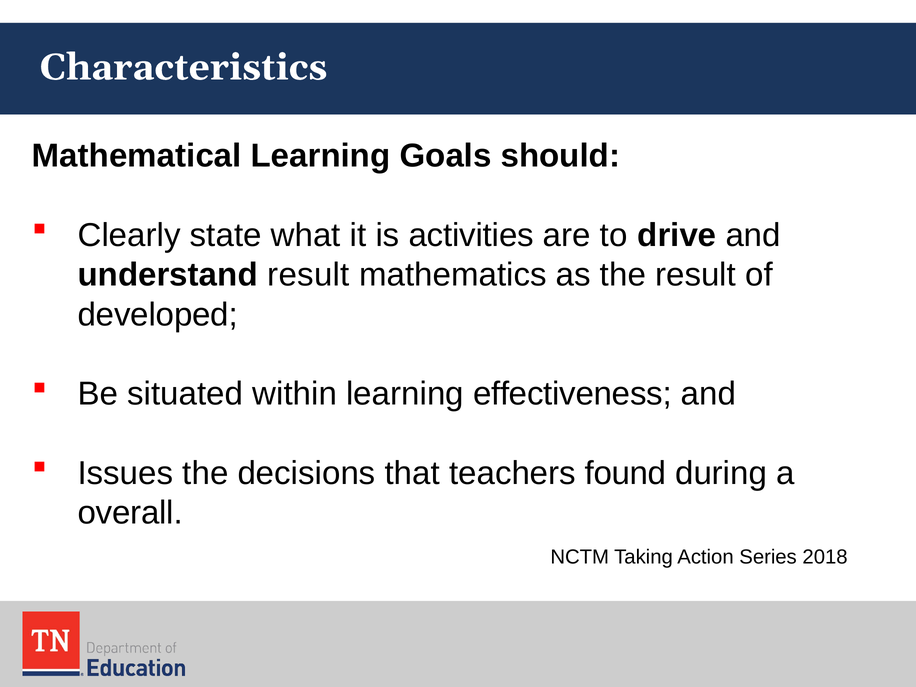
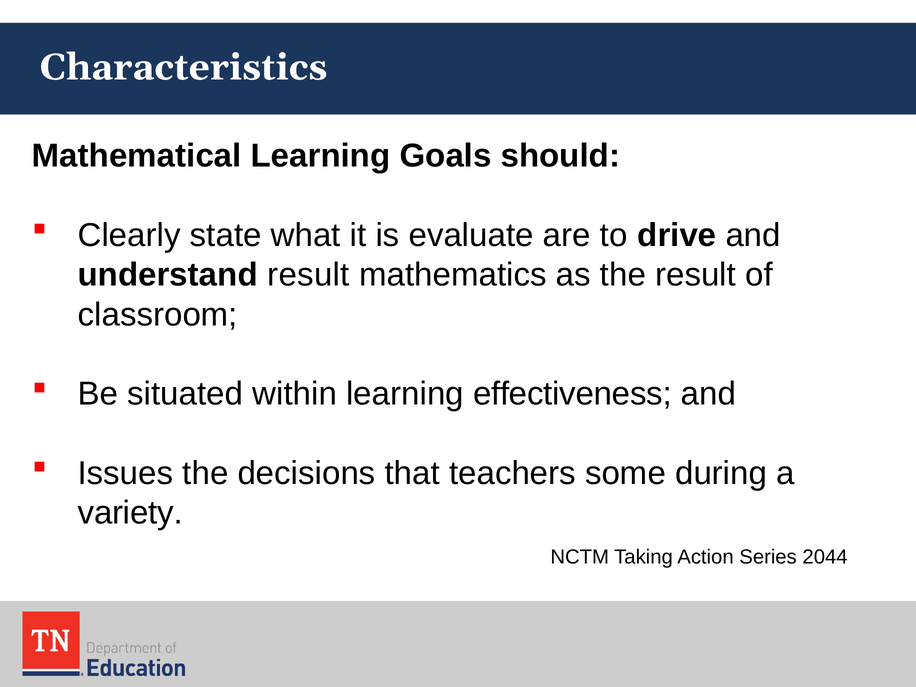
activities: activities -> evaluate (471, 235)
developed: developed -> classroom (158, 315)
found: found -> some (625, 473)
overall: overall -> variety (130, 513)
2018: 2018 -> 2044 (825, 557)
